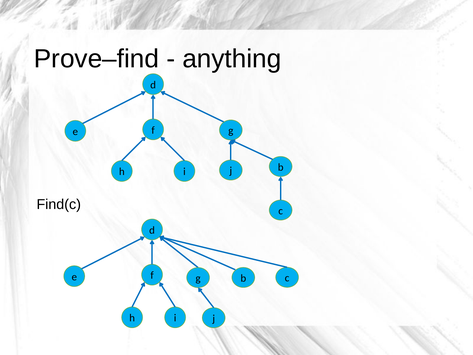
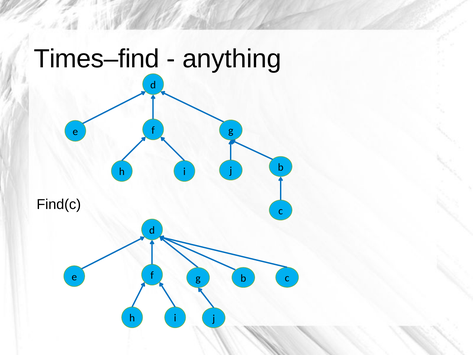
Prove–find: Prove–find -> Times–find (97, 59)
